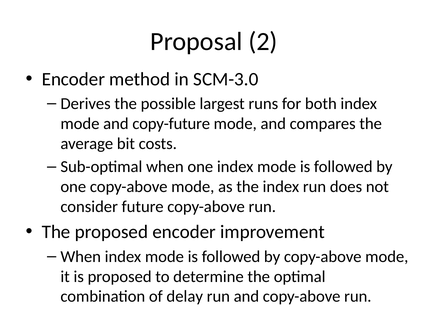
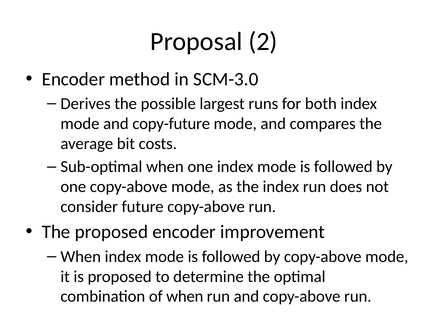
of delay: delay -> when (185, 296)
